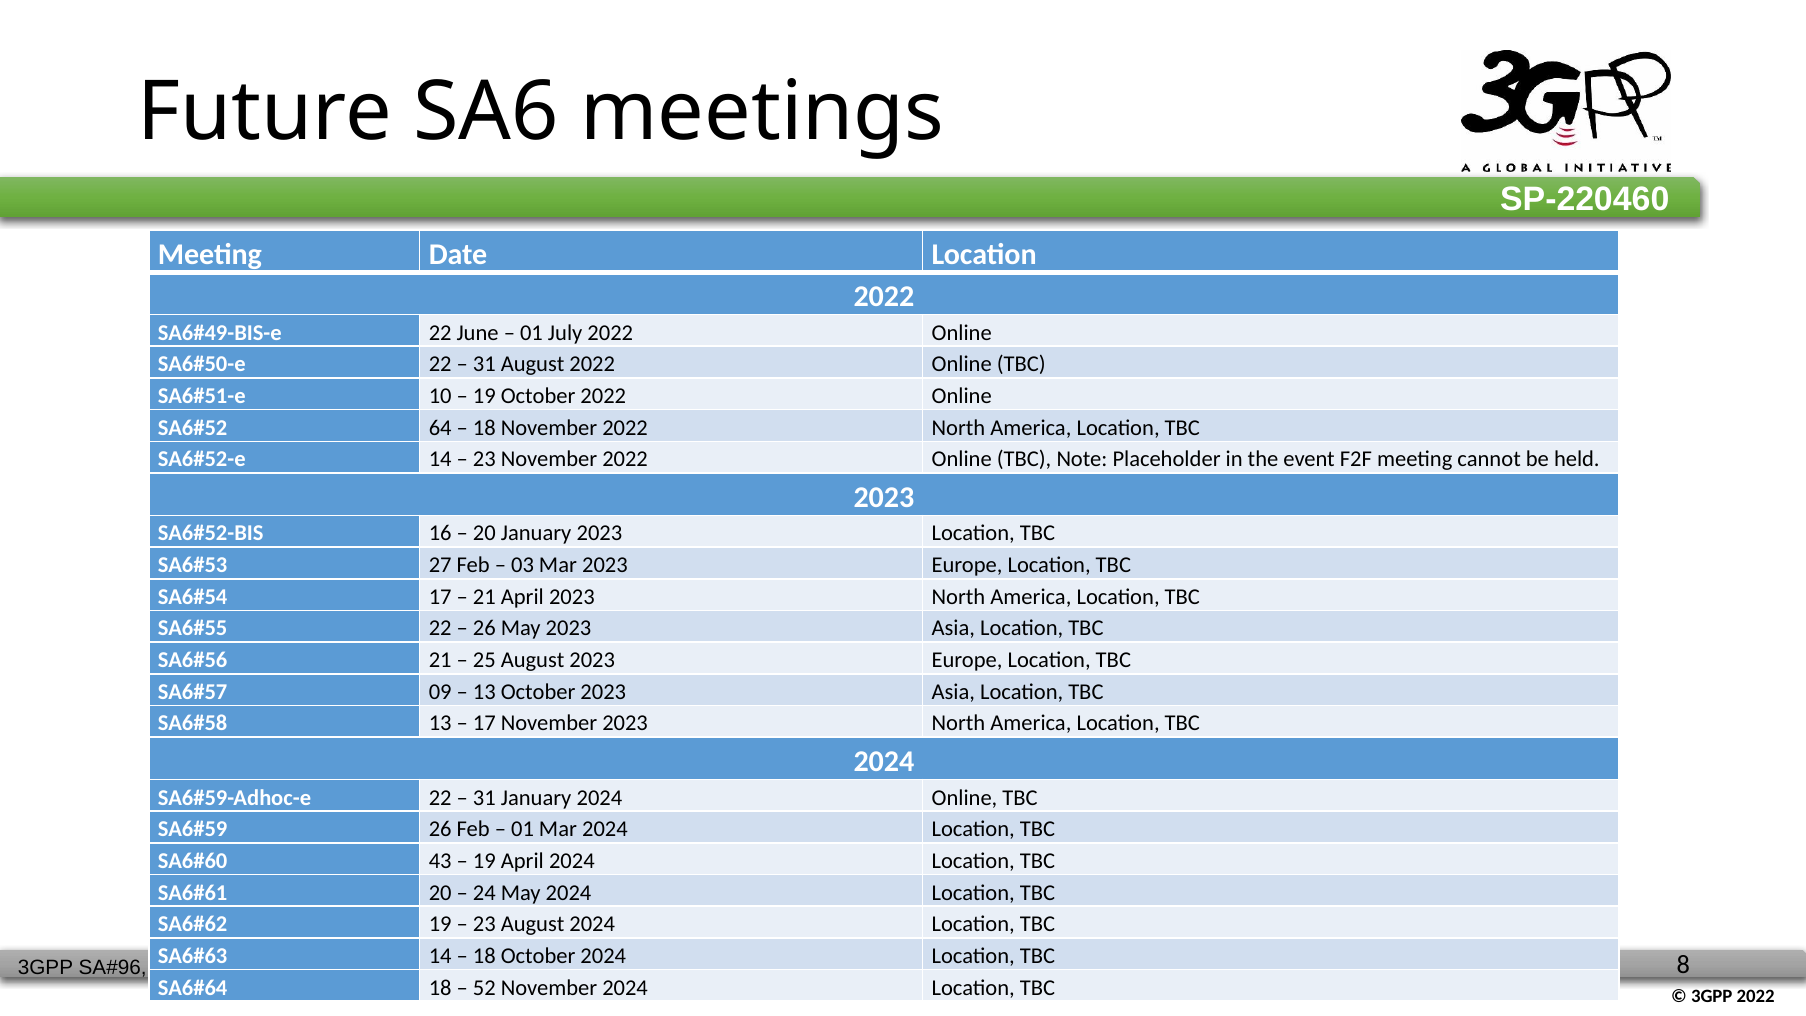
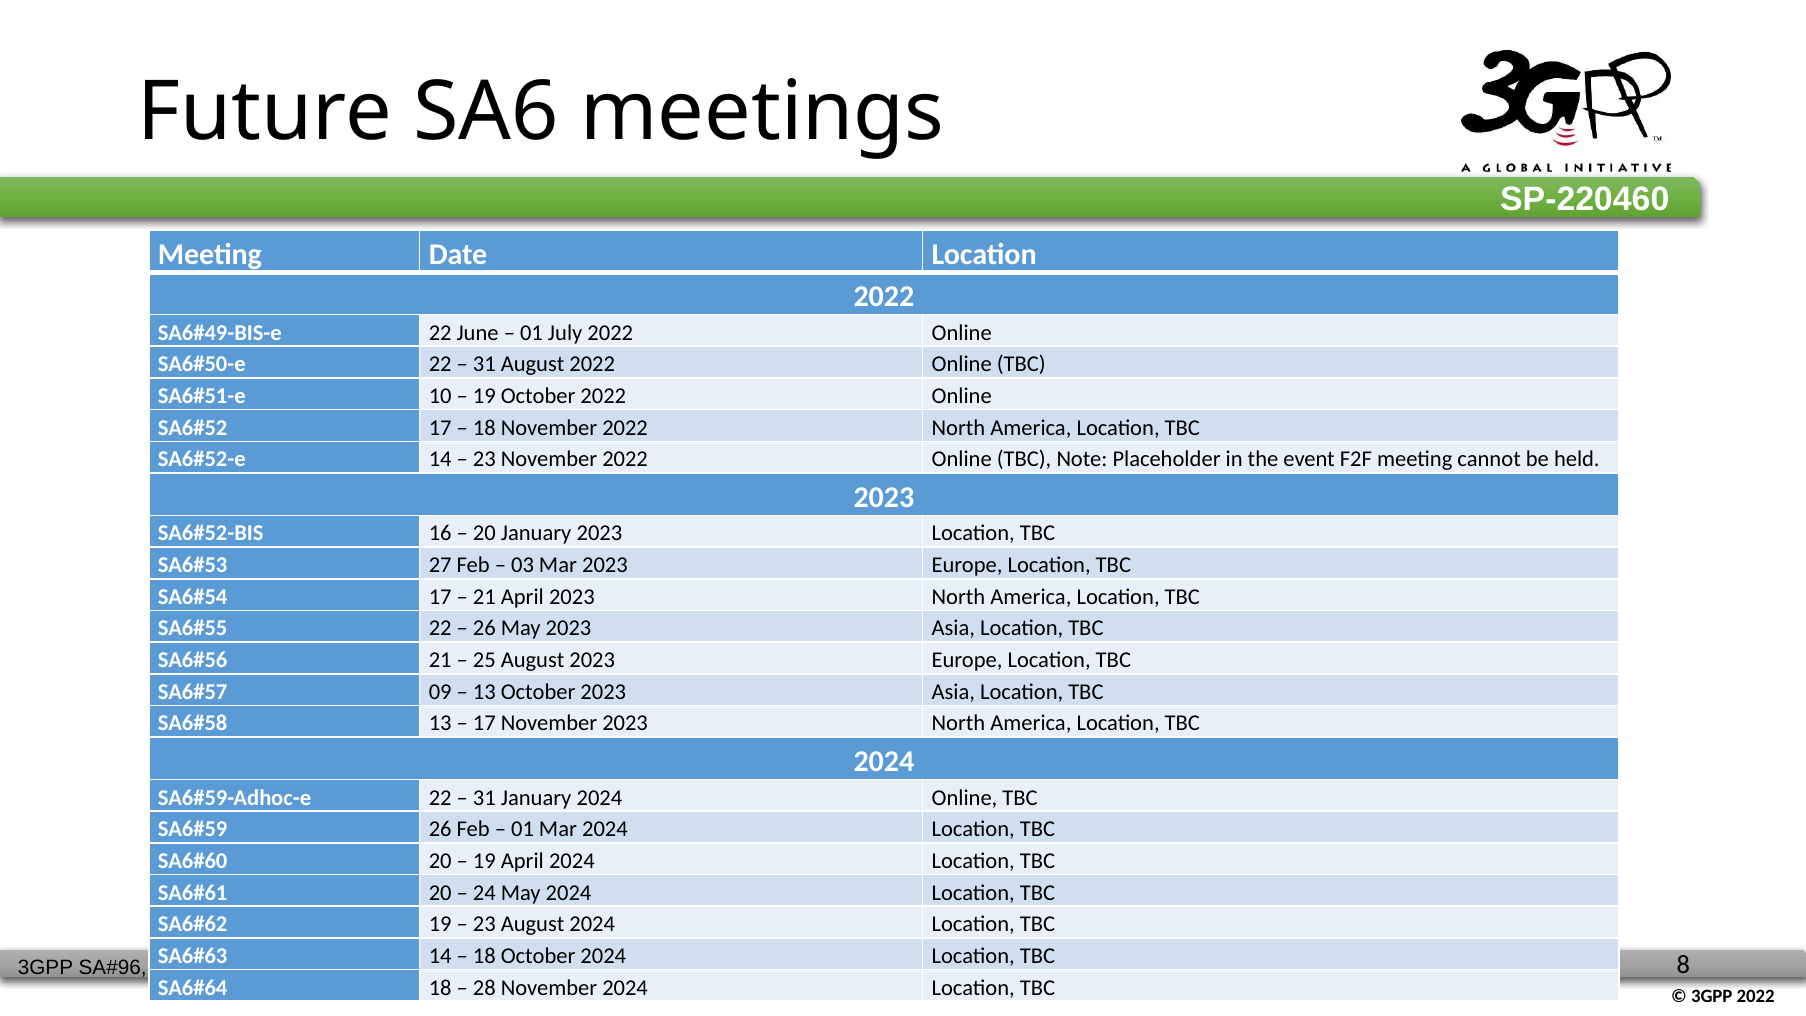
64: 64 -> 17 (440, 428)
43: 43 -> 20 (440, 861)
52: 52 -> 28 (484, 988)
